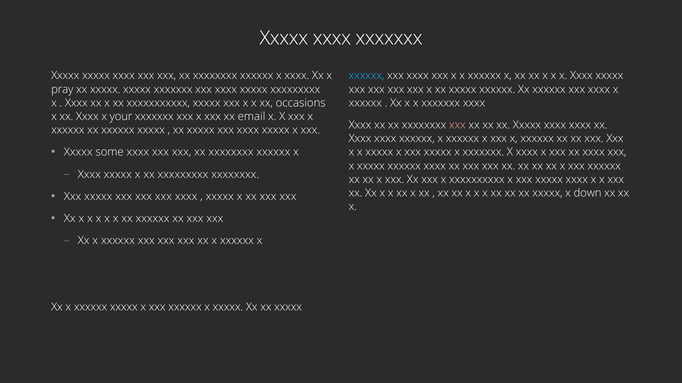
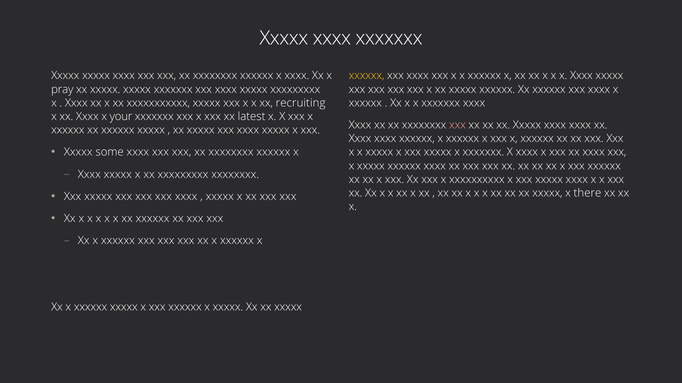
xxxxxx colour: light blue -> yellow (367, 76)
occasions: occasions -> recruiting (301, 103)
email: email -> latest (252, 117)
down: down -> there (587, 193)
